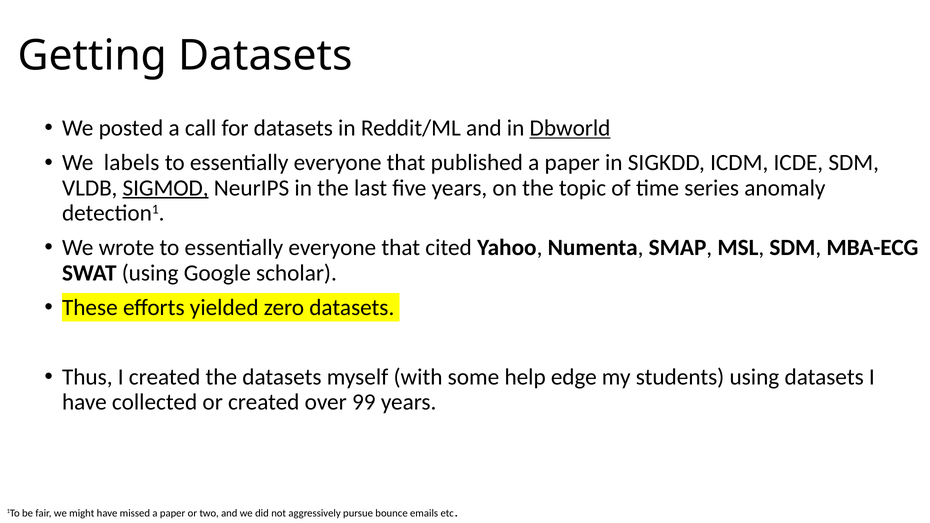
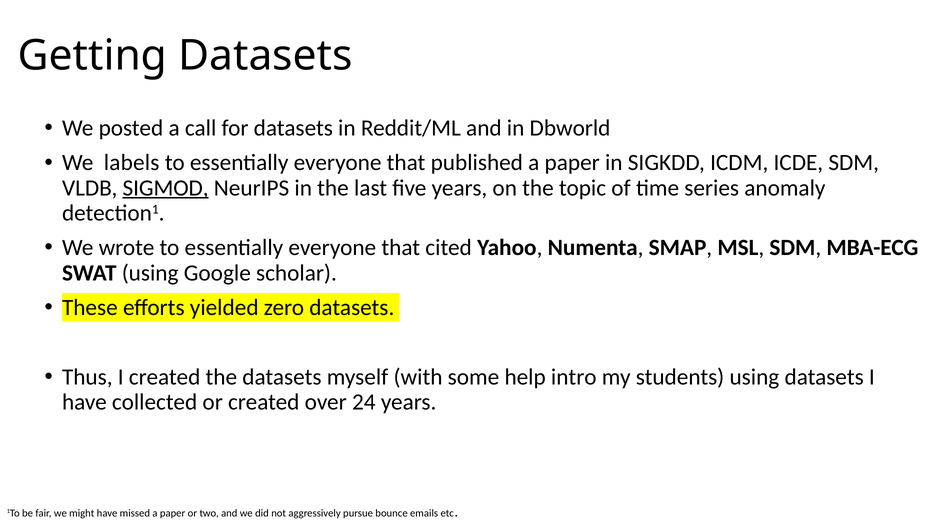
Dbworld underline: present -> none (570, 128)
edge: edge -> intro (574, 377)
99: 99 -> 24 (364, 402)
